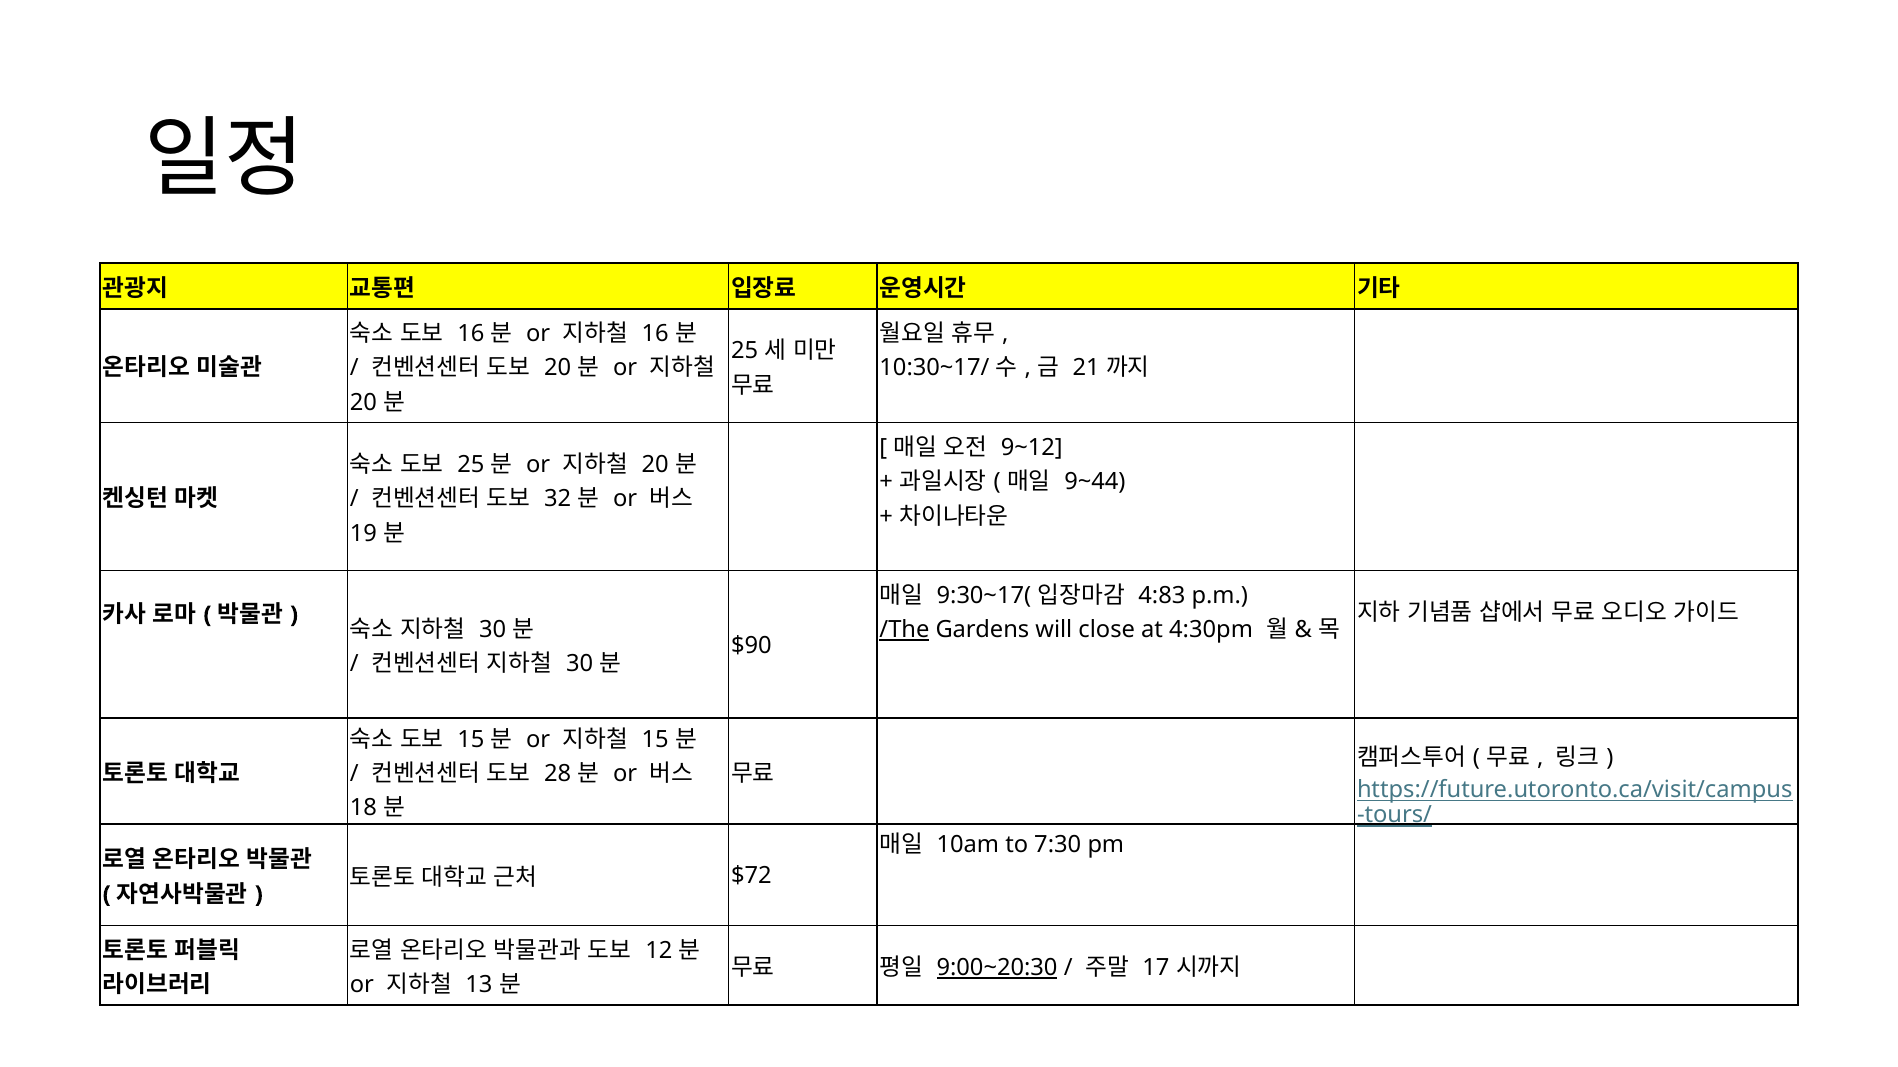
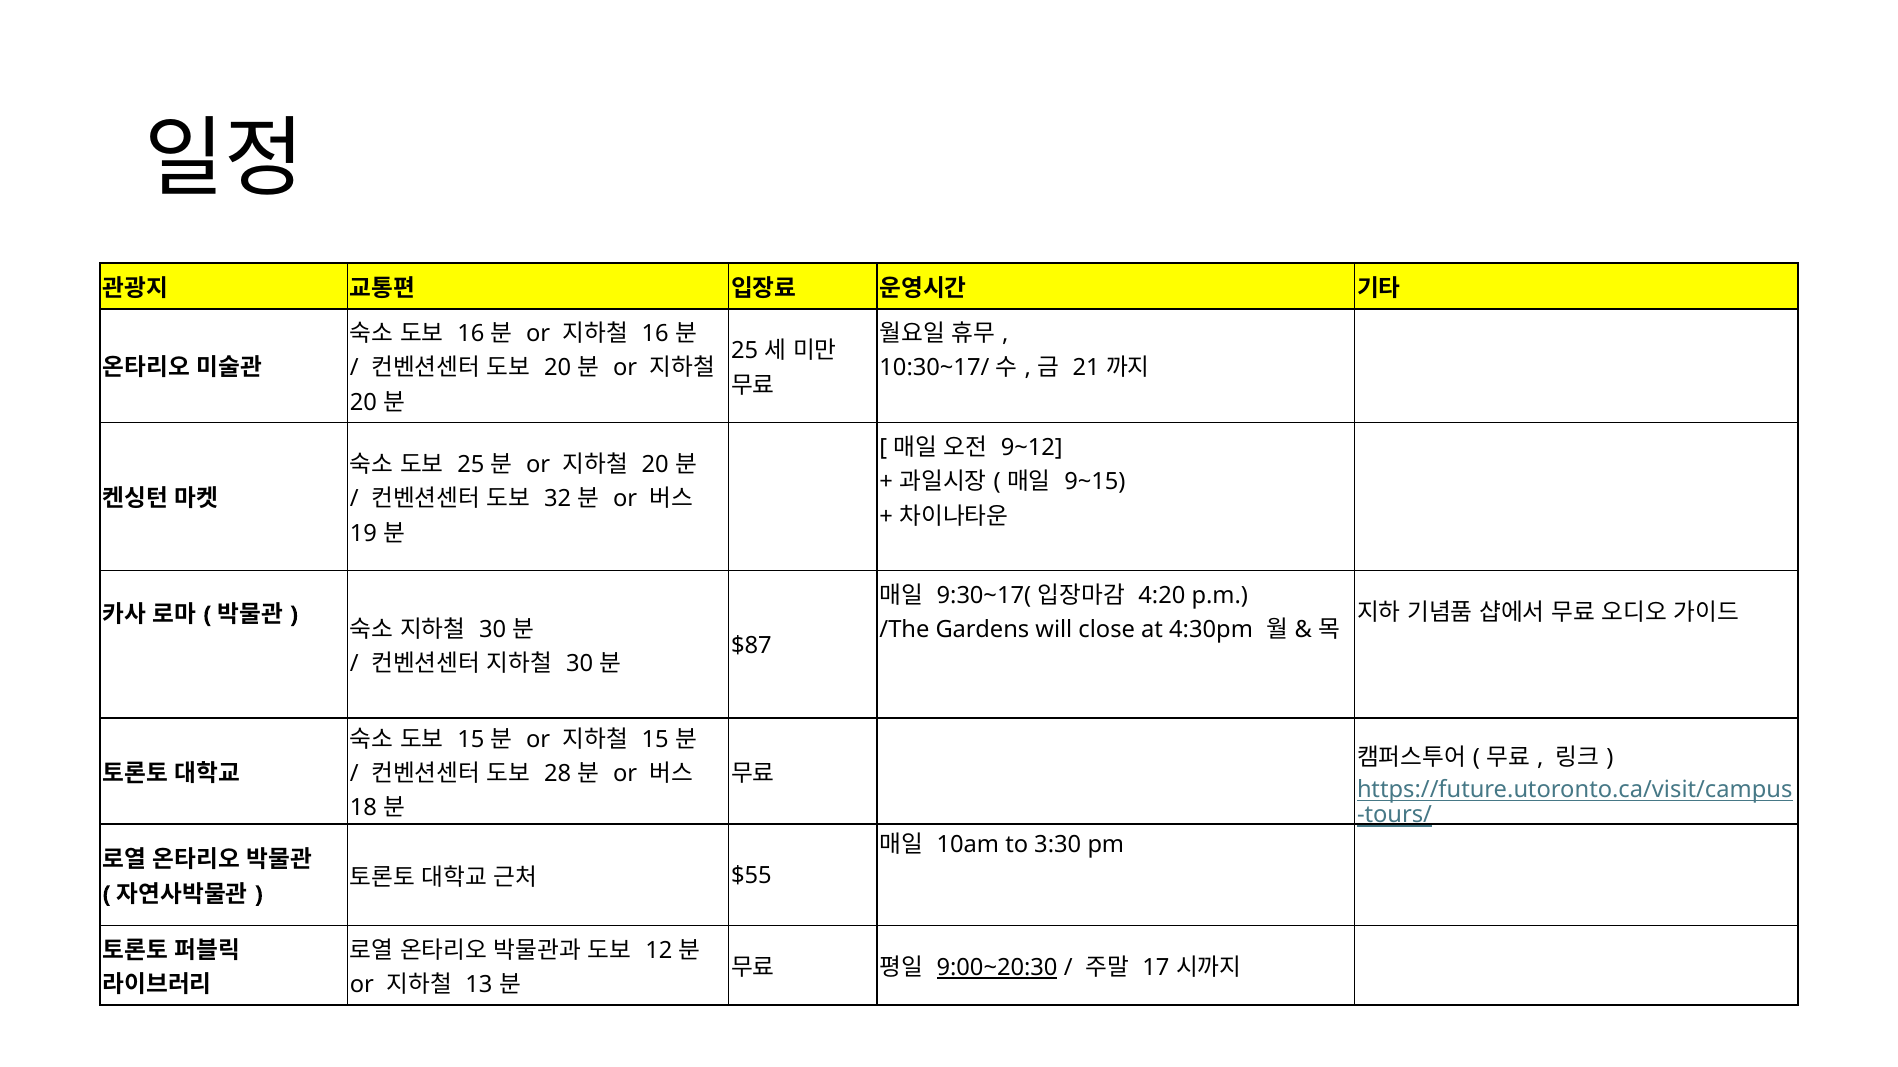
9~44: 9~44 -> 9~15 (1095, 482)
4:83: 4:83 -> 4:20 (1162, 596)
/The underline: present -> none (904, 630)
$90: $90 -> $87 (751, 646)
7:30: 7:30 -> 3:30 (1058, 845)
$72: $72 -> $55 (751, 877)
